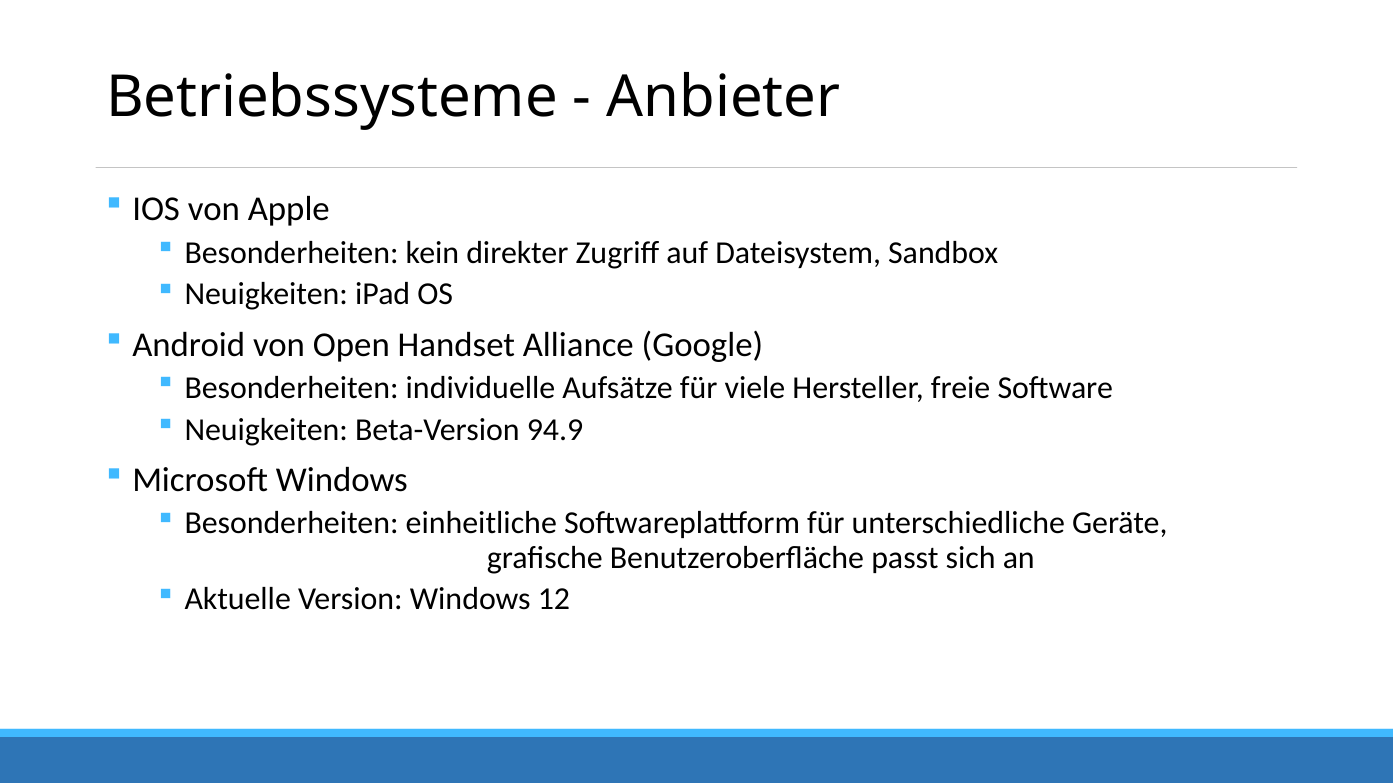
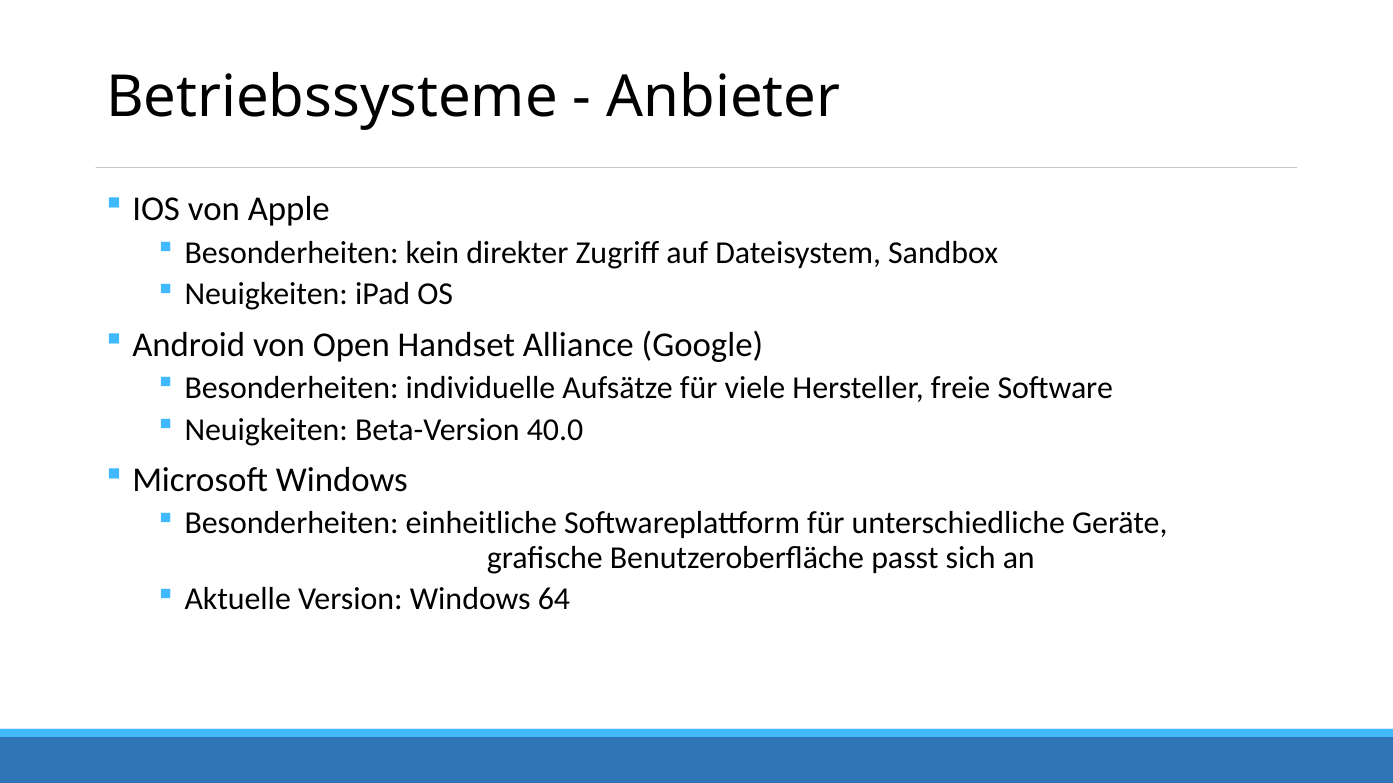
94.9: 94.9 -> 40.0 (555, 430)
12: 12 -> 64 (554, 600)
